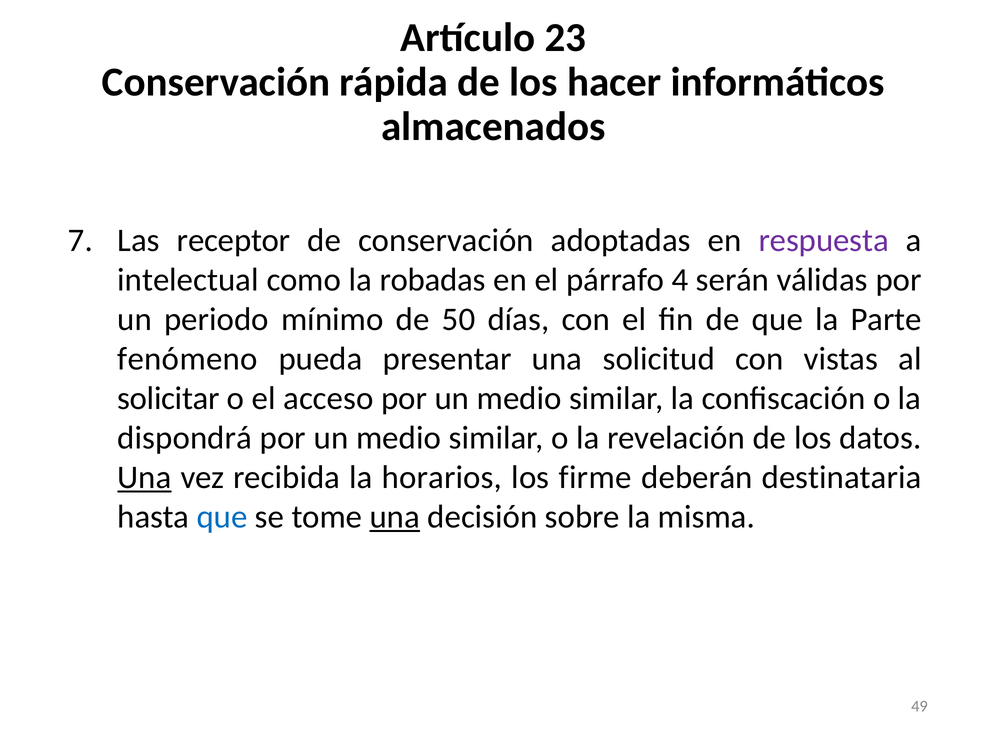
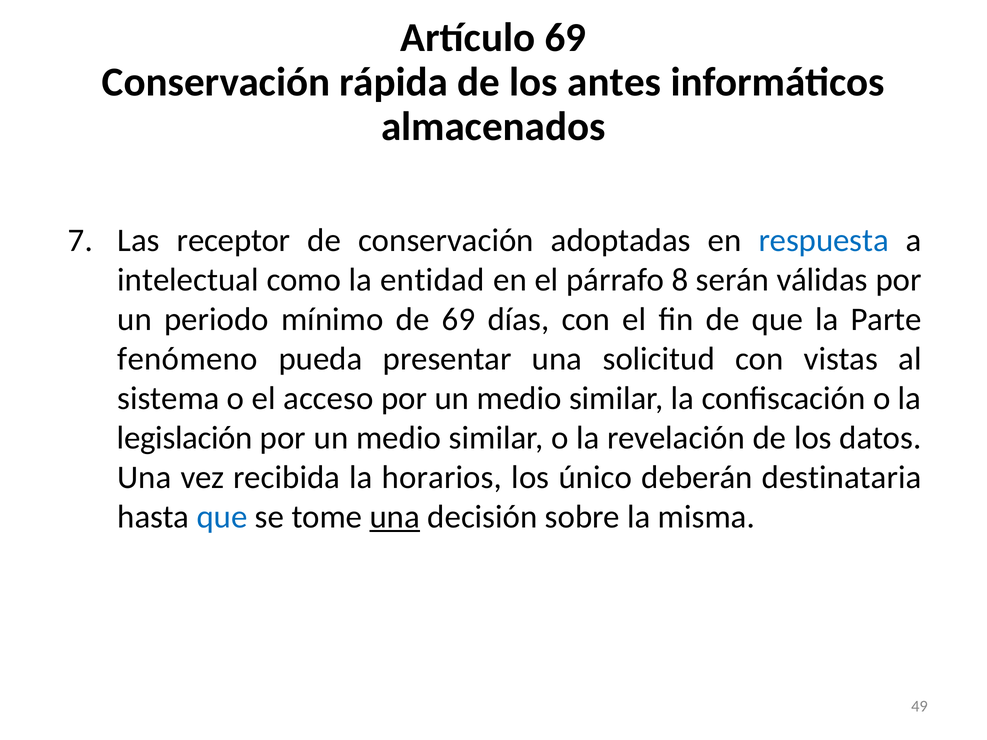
Artículo 23: 23 -> 69 (565, 38)
hacer: hacer -> antes (614, 82)
respuesta colour: purple -> blue (824, 241)
robadas: robadas -> entidad (432, 280)
4: 4 -> 8 (680, 280)
de 50: 50 -> 69 (459, 320)
solicitar: solicitar -> sistema (168, 399)
dispondrá: dispondrá -> legislación (185, 438)
Una underline: present -> none (144, 477)
firme: firme -> único (595, 477)
